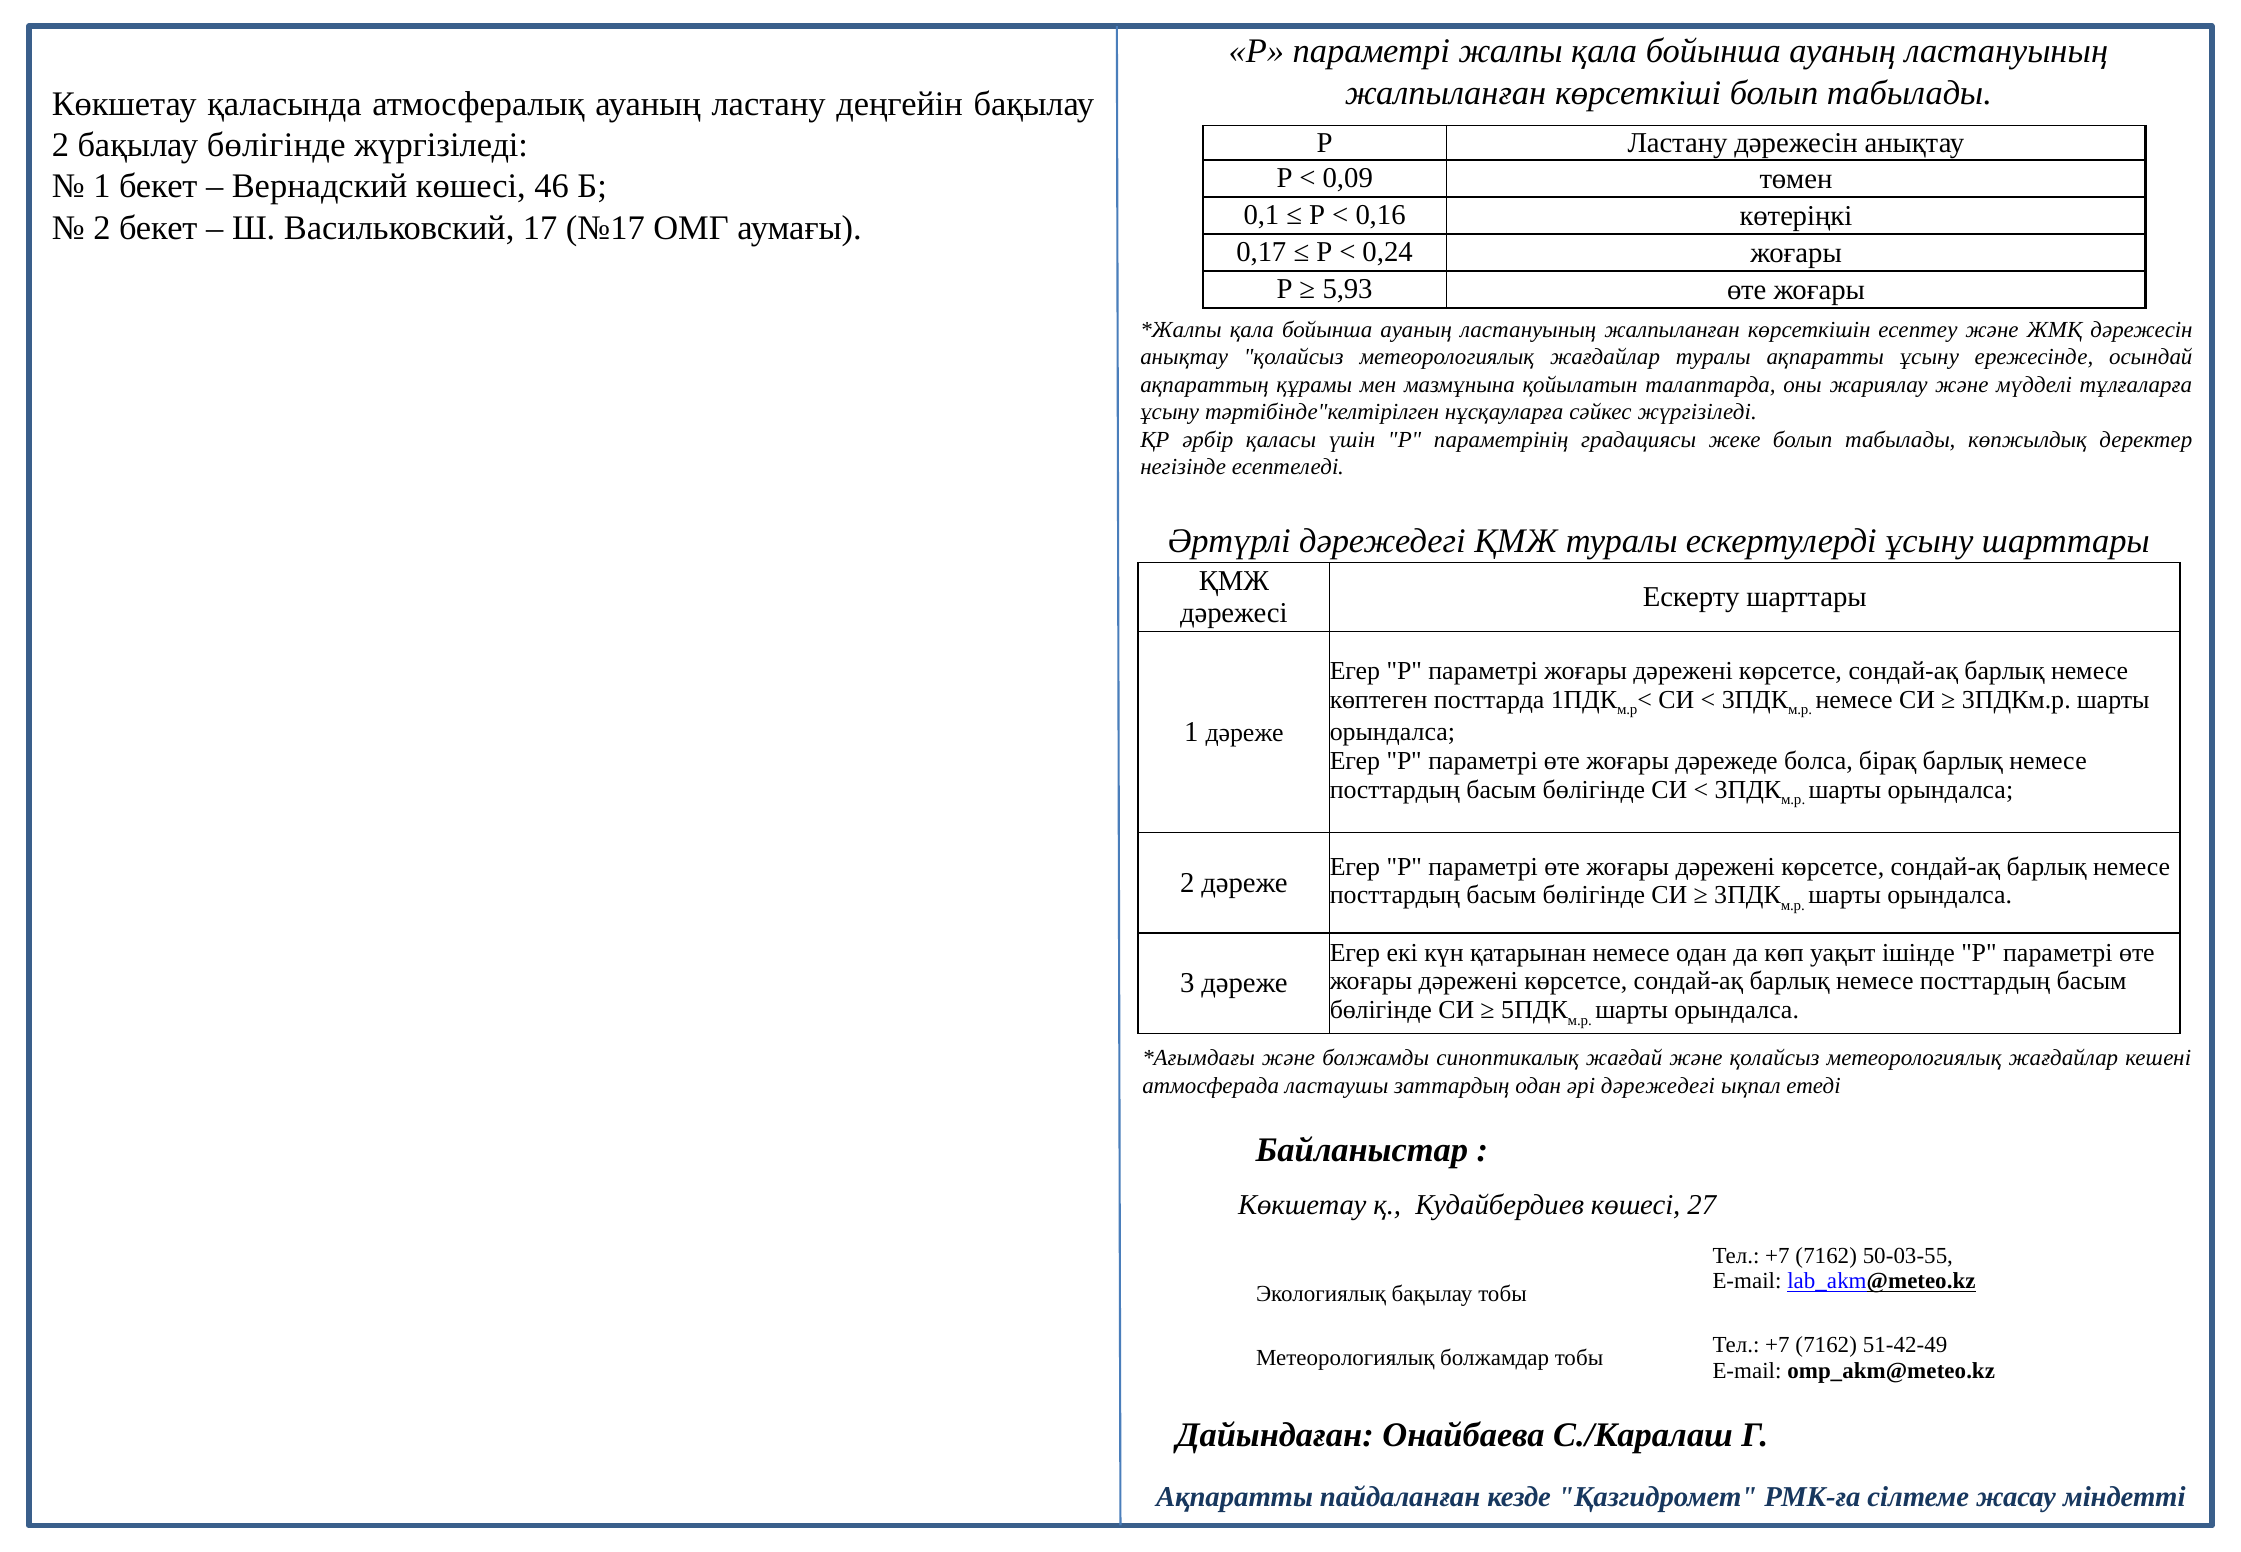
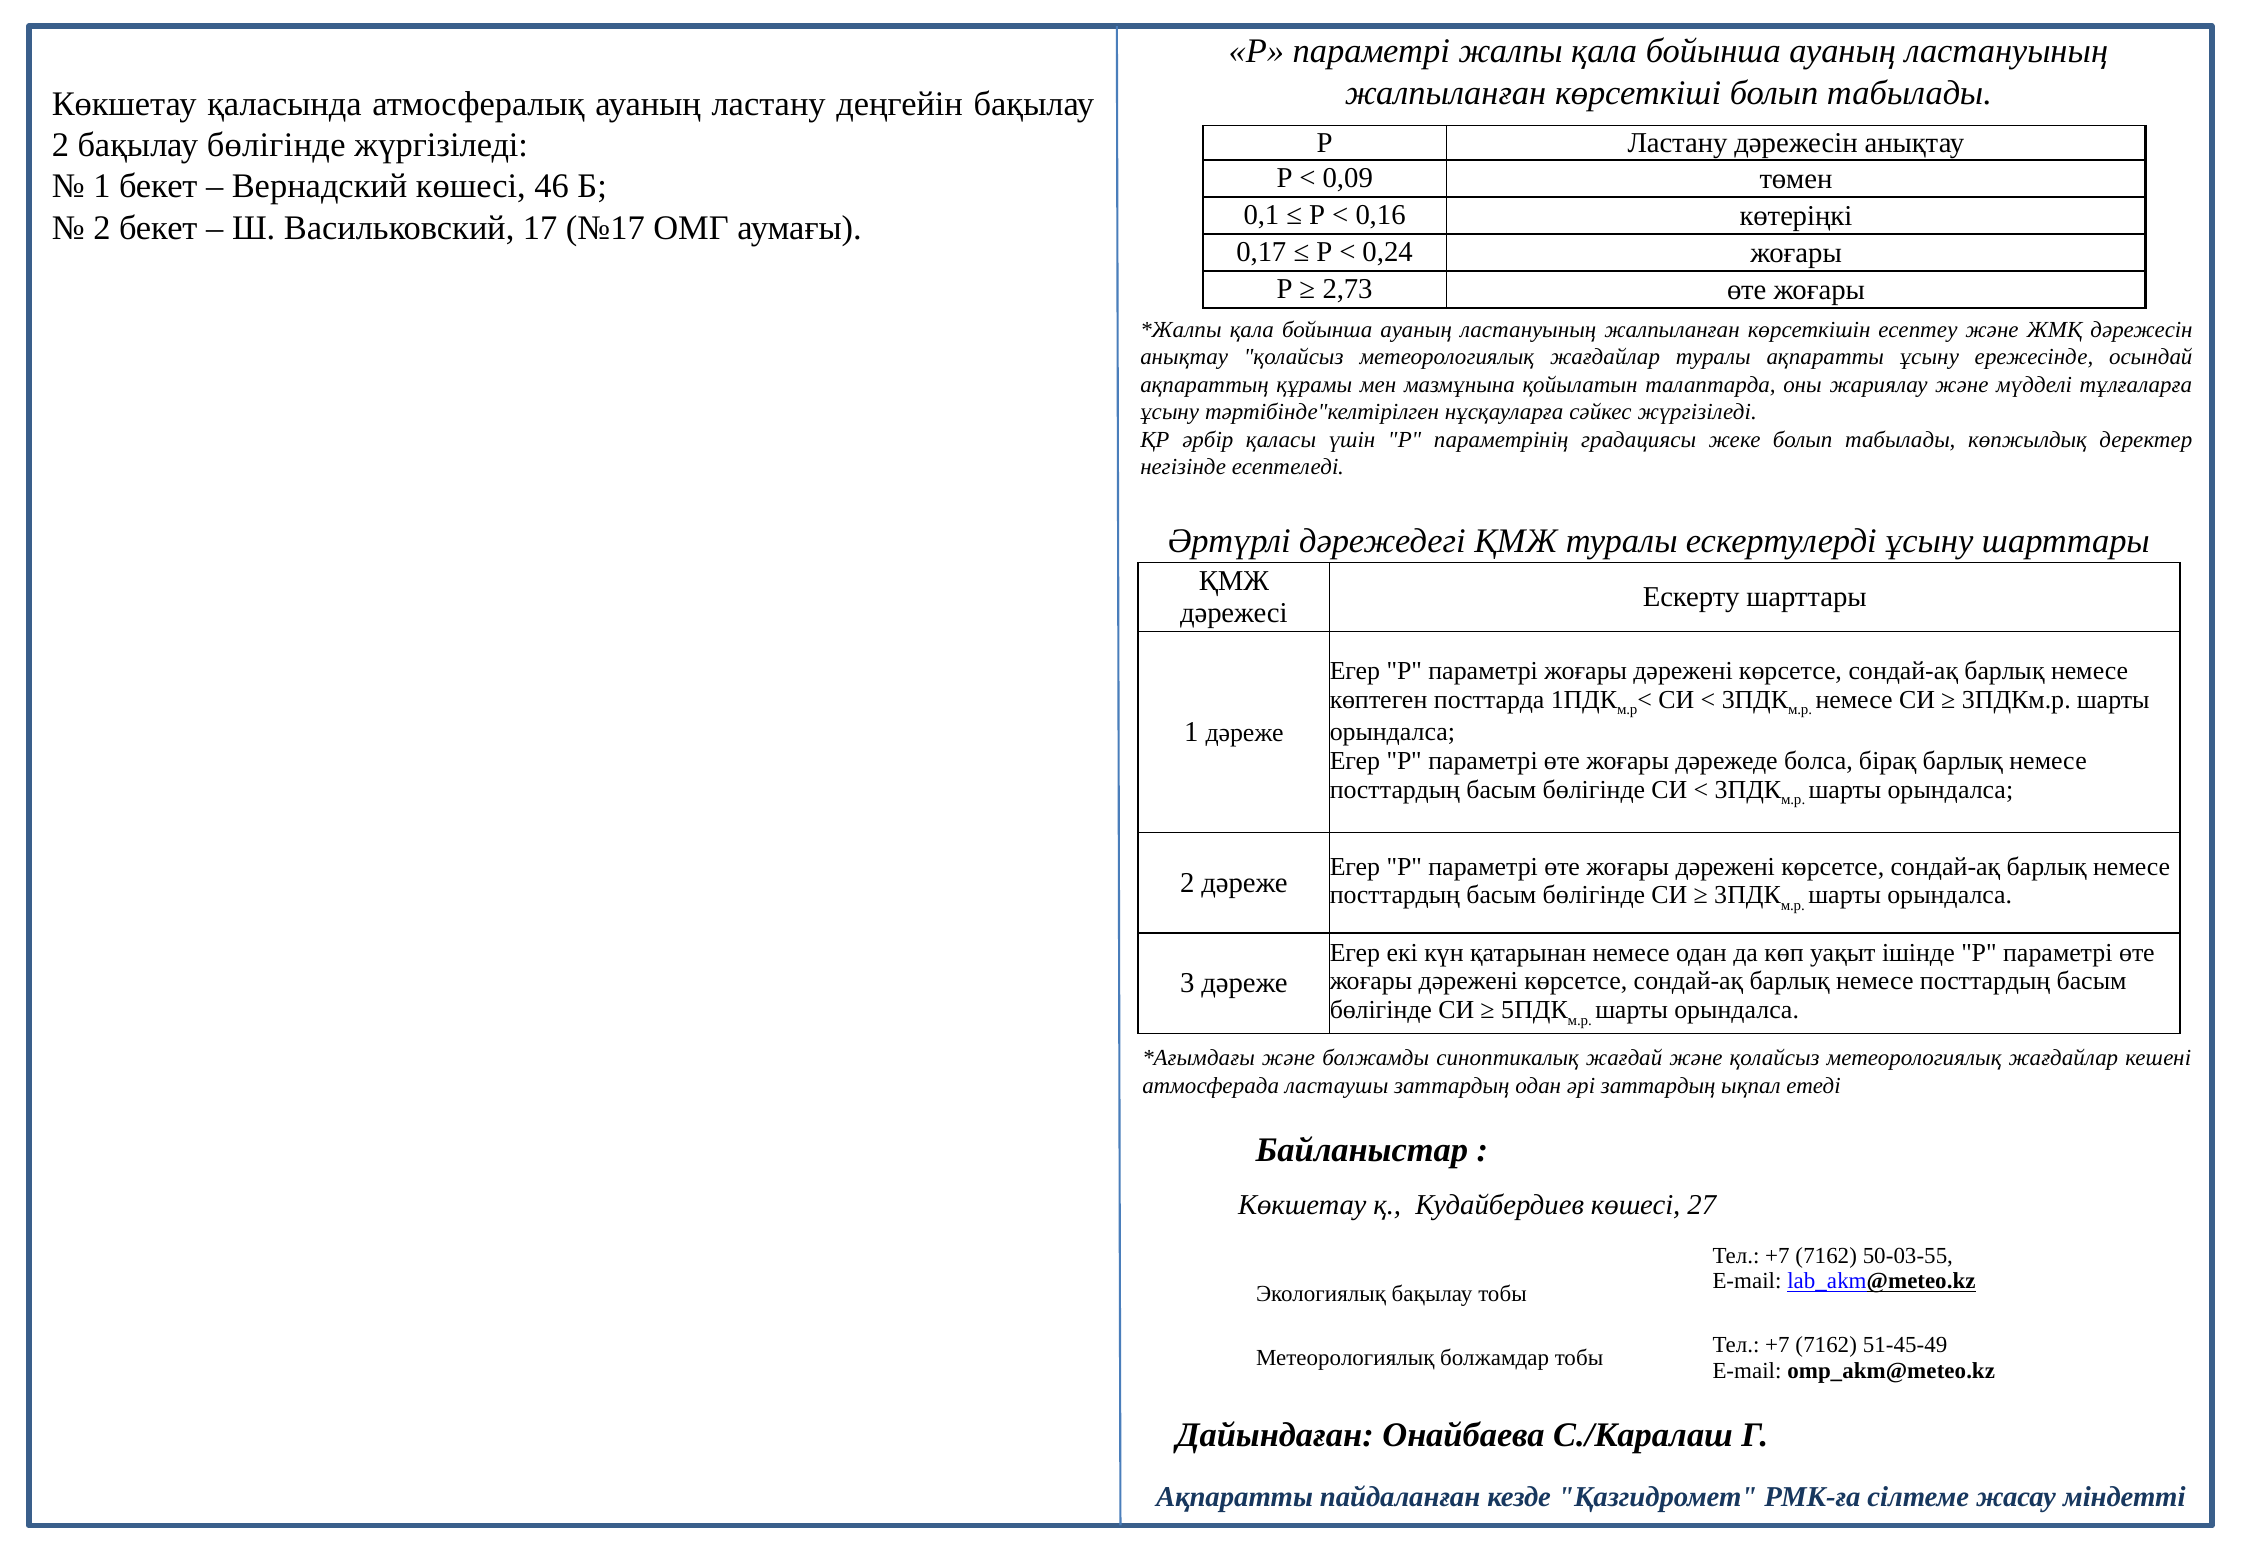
5,93: 5,93 -> 2,73 (1348, 289)
әрі дәрежедегі: дәрежедегі -> заттардың (1658, 1085)
51-42-49: 51-42-49 -> 51-45-49 (1905, 1345)
